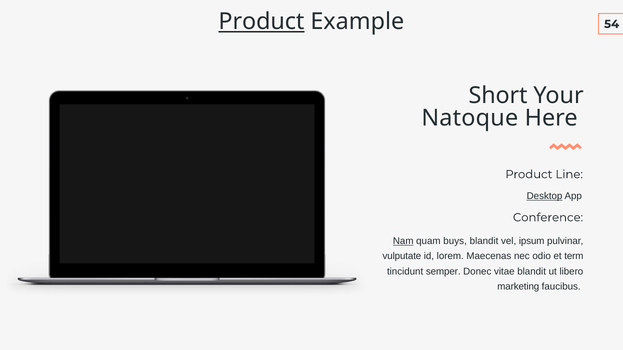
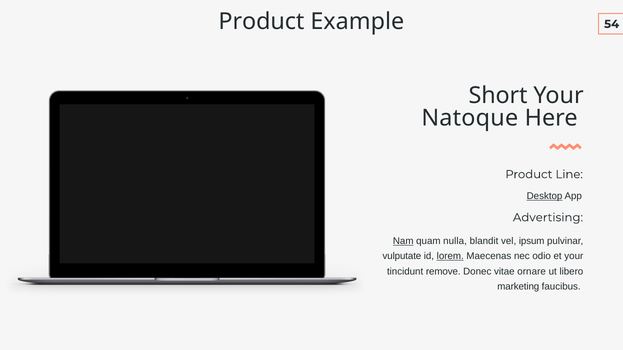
Product underline: present -> none (261, 22)
Conference: Conference -> Advertising (548, 218)
buys: buys -> nulla (455, 241)
lorem underline: none -> present (450, 257)
et term: term -> your (574, 257)
semper: semper -> remove (443, 272)
vitae blandit: blandit -> ornare (532, 272)
